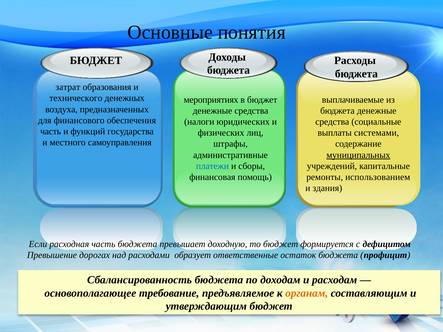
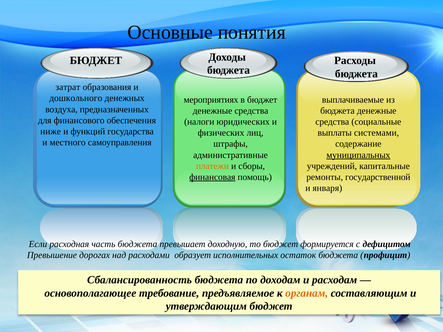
технического: технического -> дошкольного (76, 98)
часть: часть -> ниже (51, 132)
платежи colour: blue -> orange (212, 166)
финансовая underline: none -> present (212, 177)
использованием: использованием -> государственной (378, 177)
здания: здания -> января (327, 188)
ответственные: ответственные -> исполнительных (246, 255)
